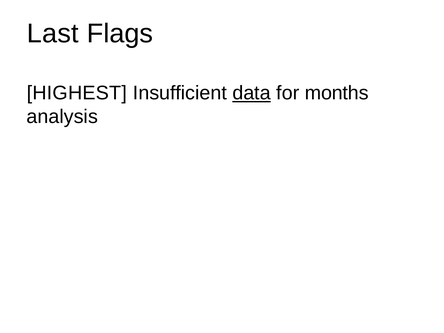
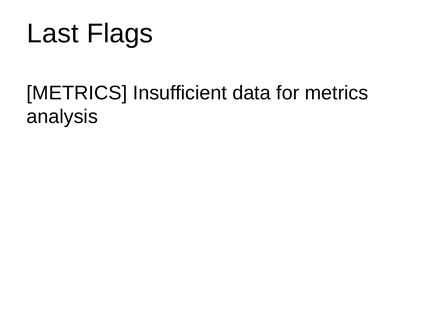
HIGHEST: HIGHEST -> METRICS (77, 93)
data underline: present -> none (252, 93)
for months: months -> metrics (337, 93)
